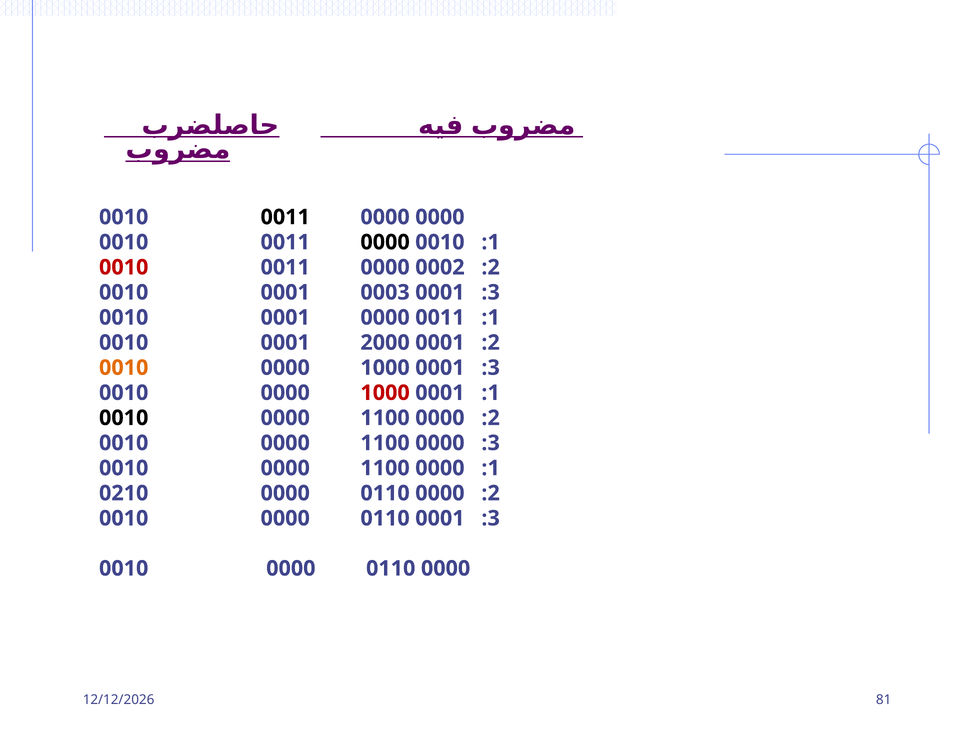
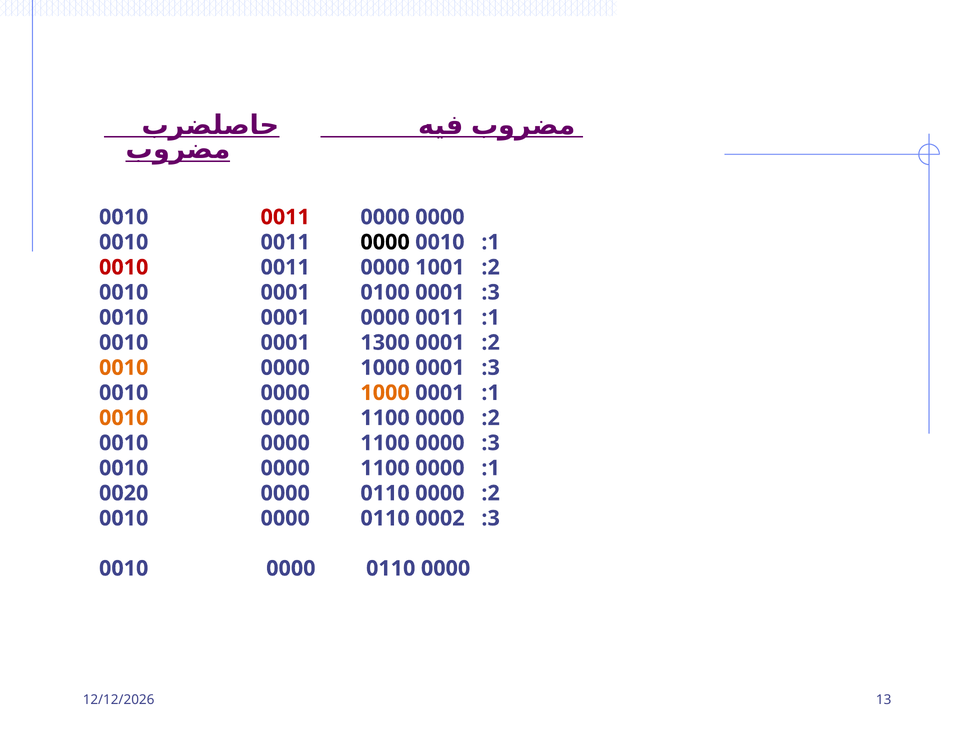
0011 colour: black -> red (285, 217)
0002: 0002 -> 1001 (440, 268)
0003: 0003 -> 0100 (385, 293)
2000: 2000 -> 1300 (385, 343)
1000 colour: red -> orange (385, 393)
0010 colour: black -> orange (124, 418)
0210: 0210 -> 0020 (124, 494)
0001: 0001 -> 0002 (440, 519)
81: 81 -> 13 (884, 700)
